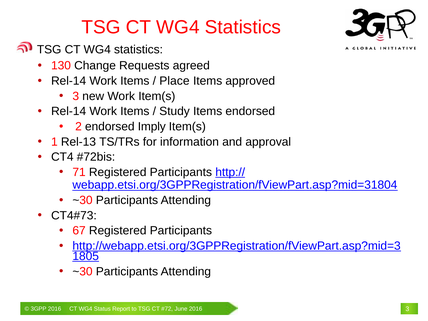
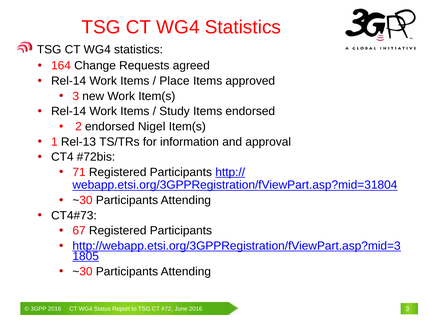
130: 130 -> 164 (61, 66)
Imply: Imply -> Nigel (152, 127)
